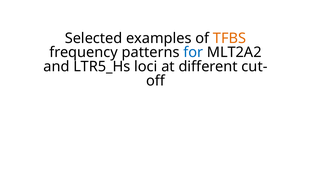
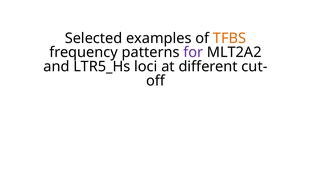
for colour: blue -> purple (193, 52)
